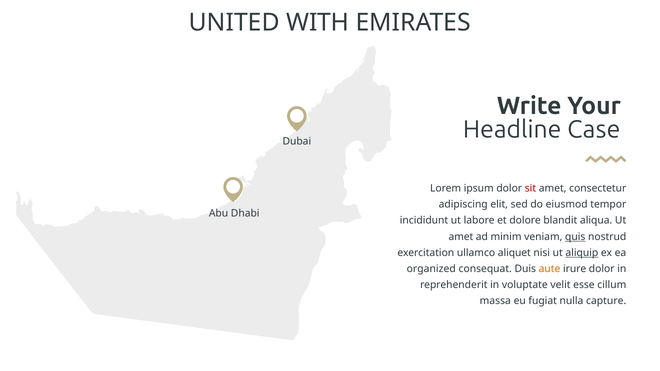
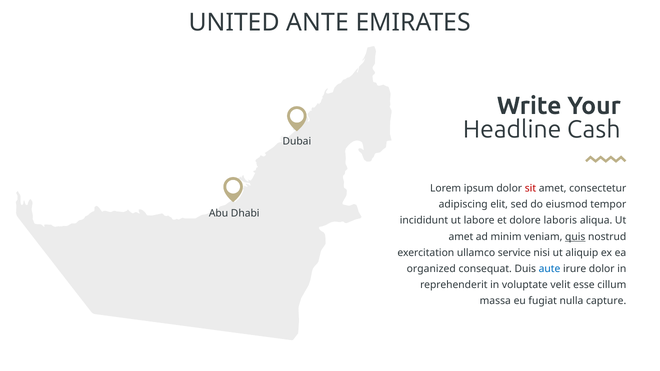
WITH: WITH -> ANTE (318, 23)
Case: Case -> Cash (594, 130)
blandit: blandit -> laboris (560, 221)
aliquet: aliquet -> service (514, 253)
aliquip underline: present -> none (582, 253)
aute colour: orange -> blue (550, 269)
